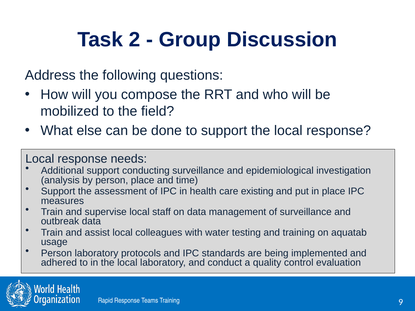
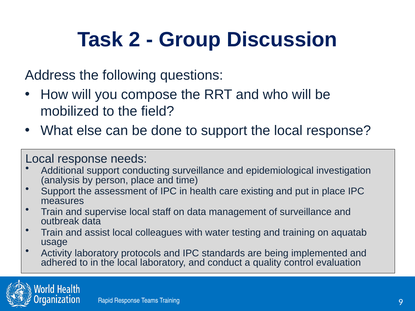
Person: Person -> Activity (56, 253)
